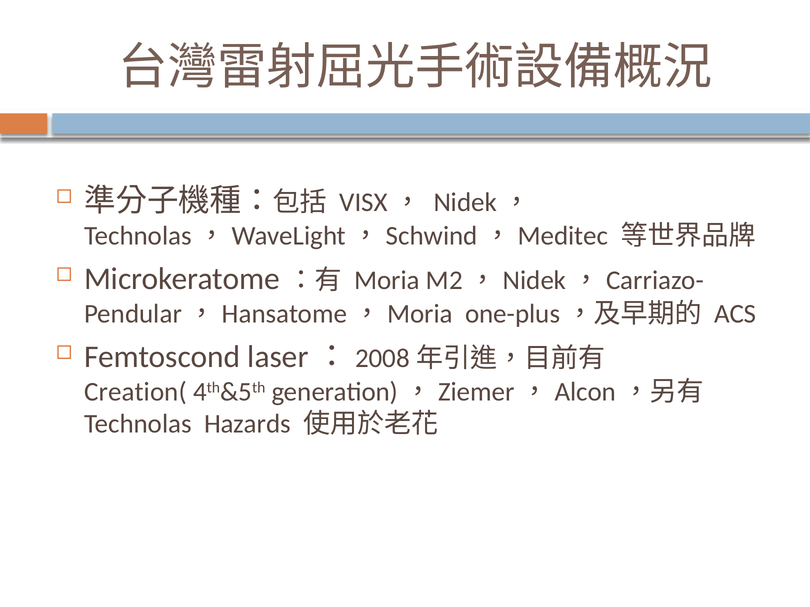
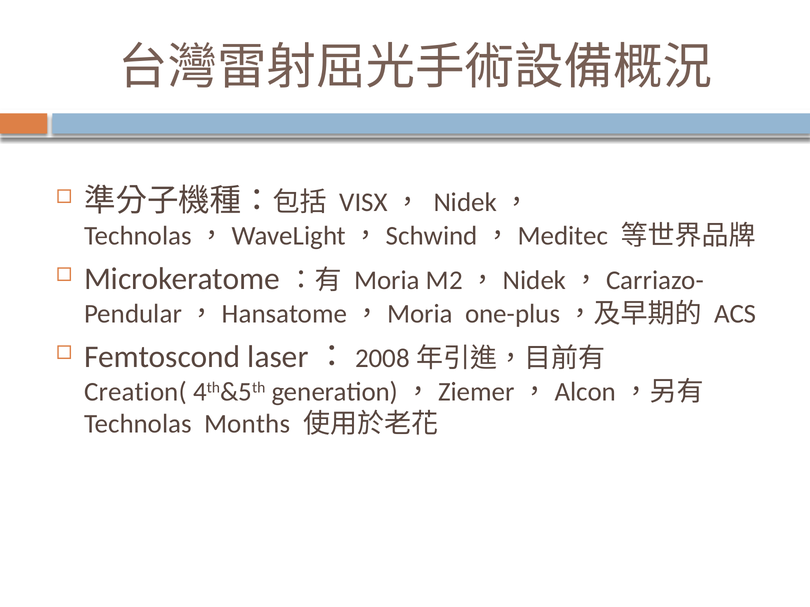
Hazards: Hazards -> Months (247, 424)
